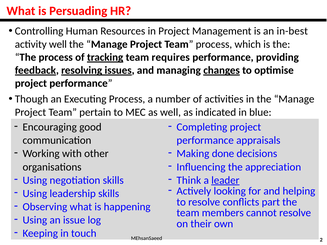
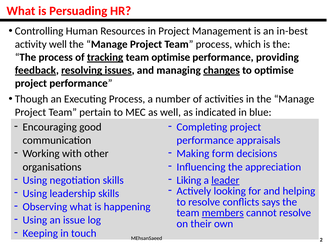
team requires: requires -> optimise (171, 57)
done: done -> form (223, 154)
Think: Think -> Liking (189, 180)
part: part -> says (271, 202)
members underline: none -> present (223, 213)
